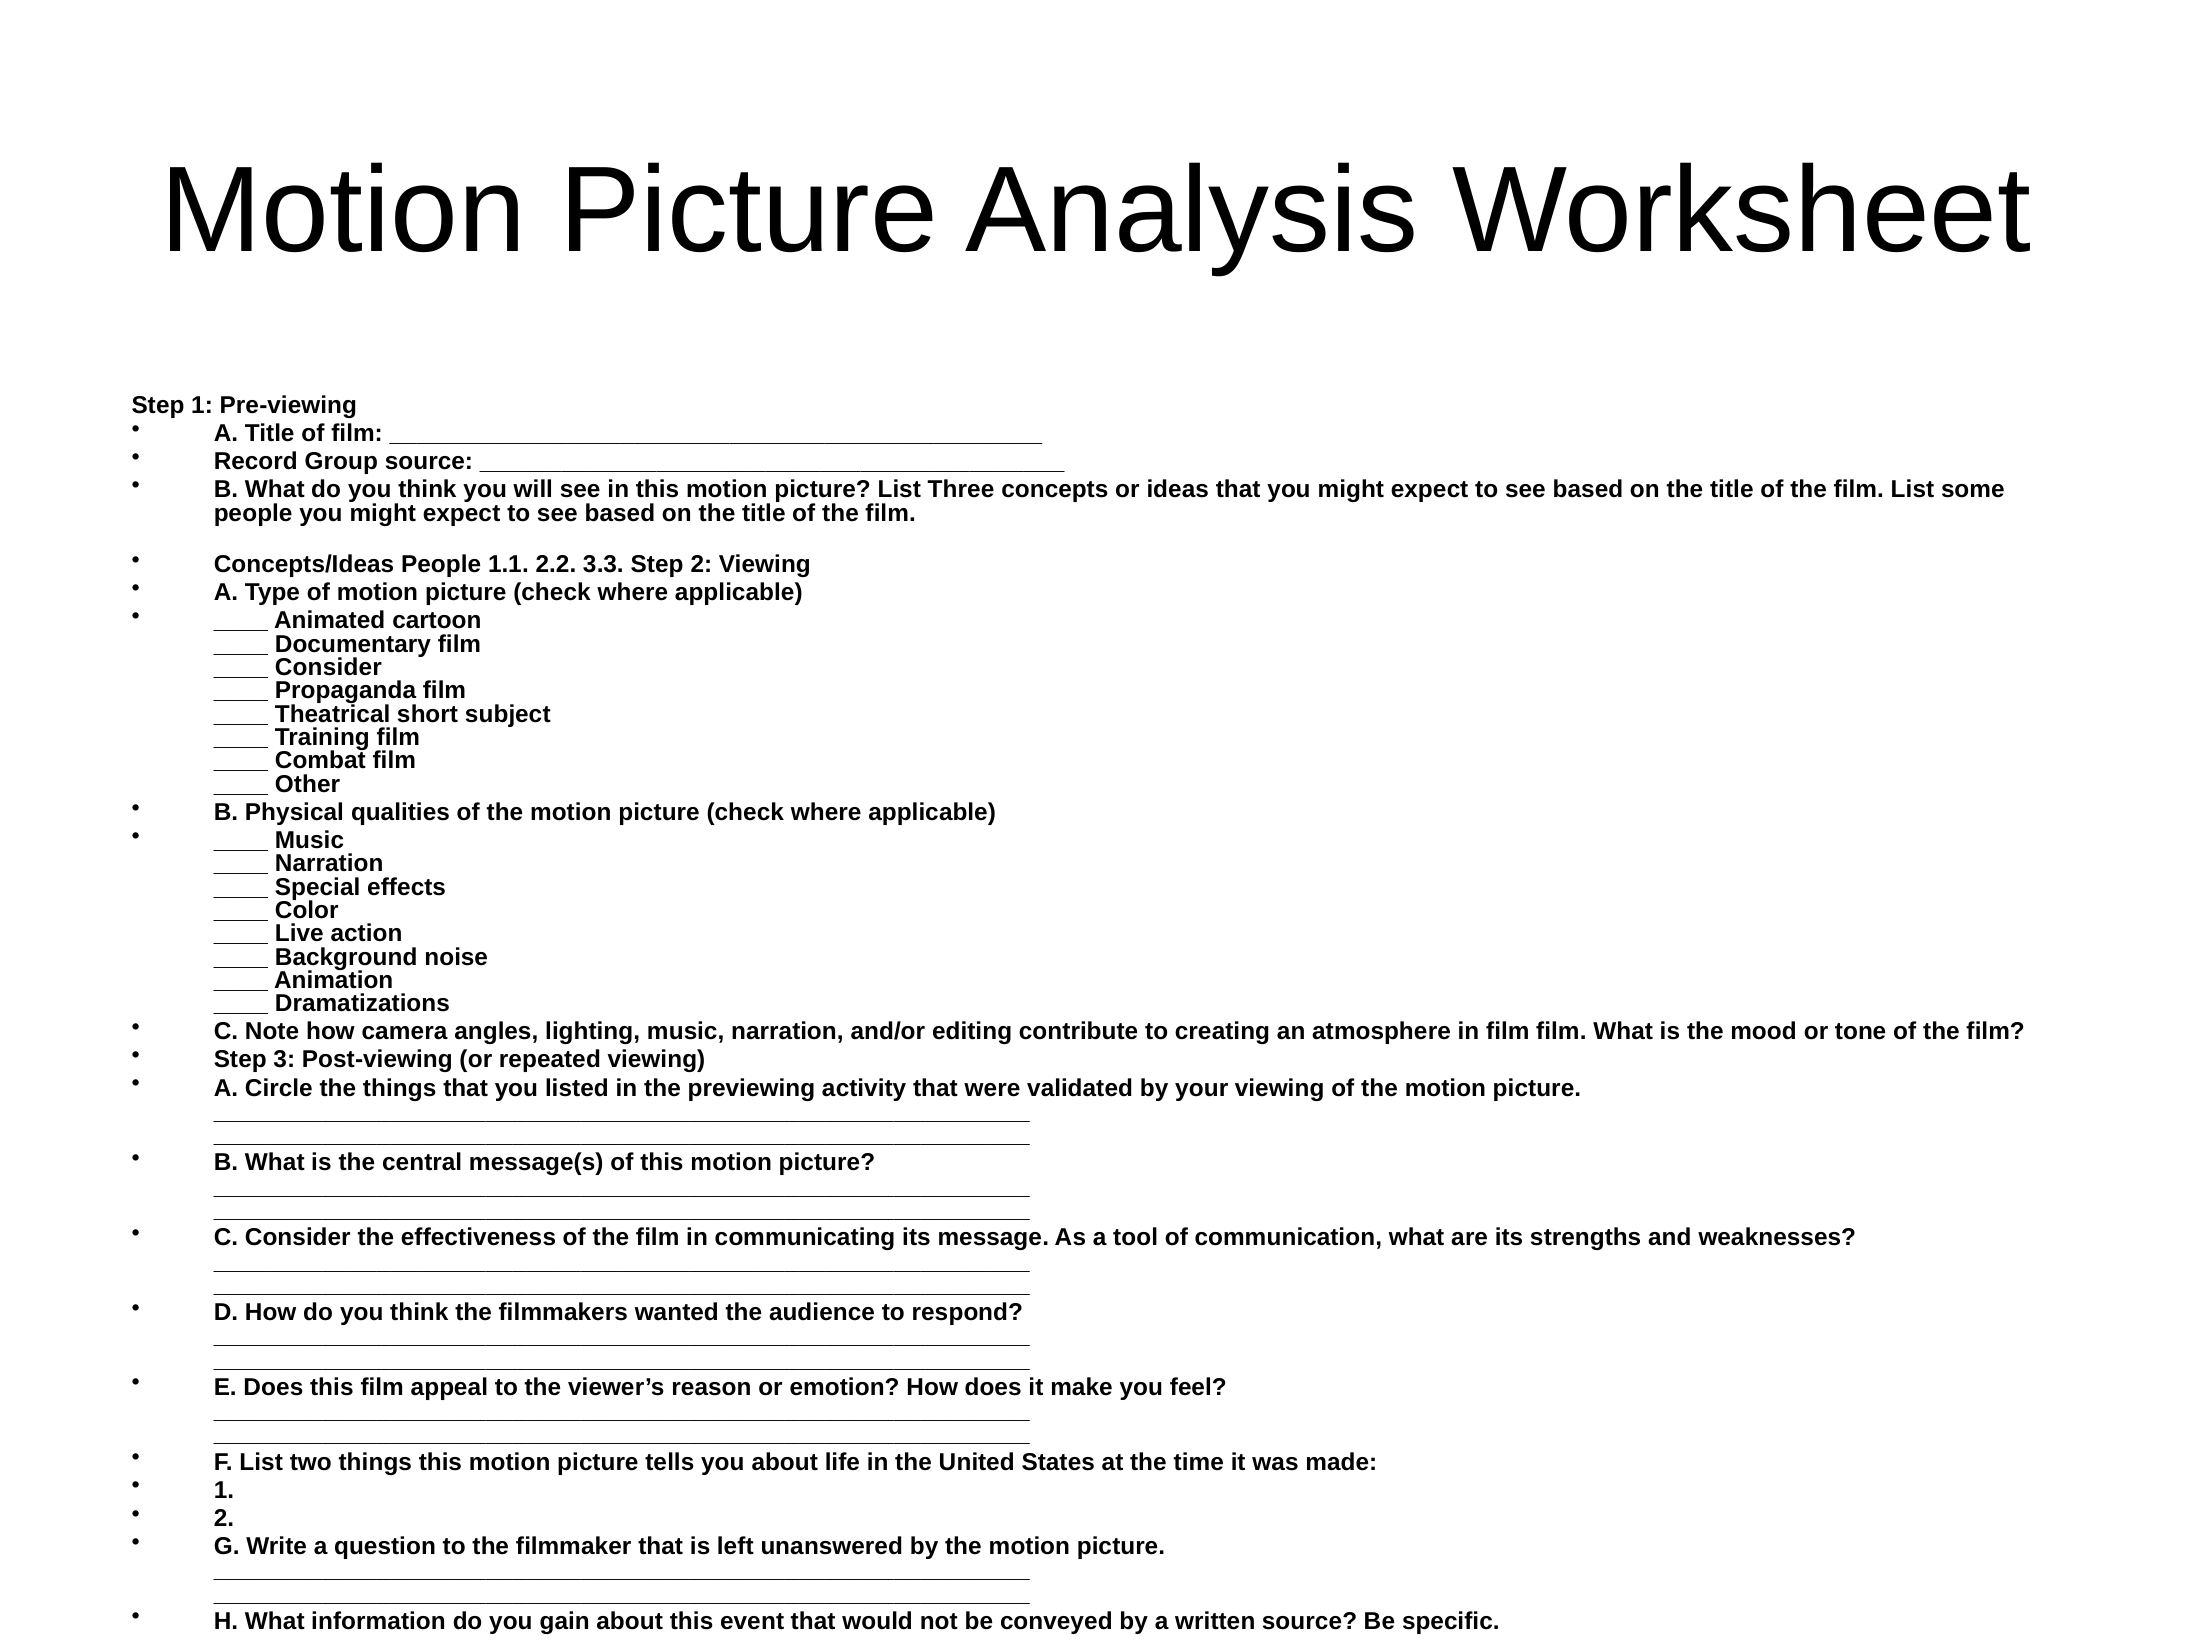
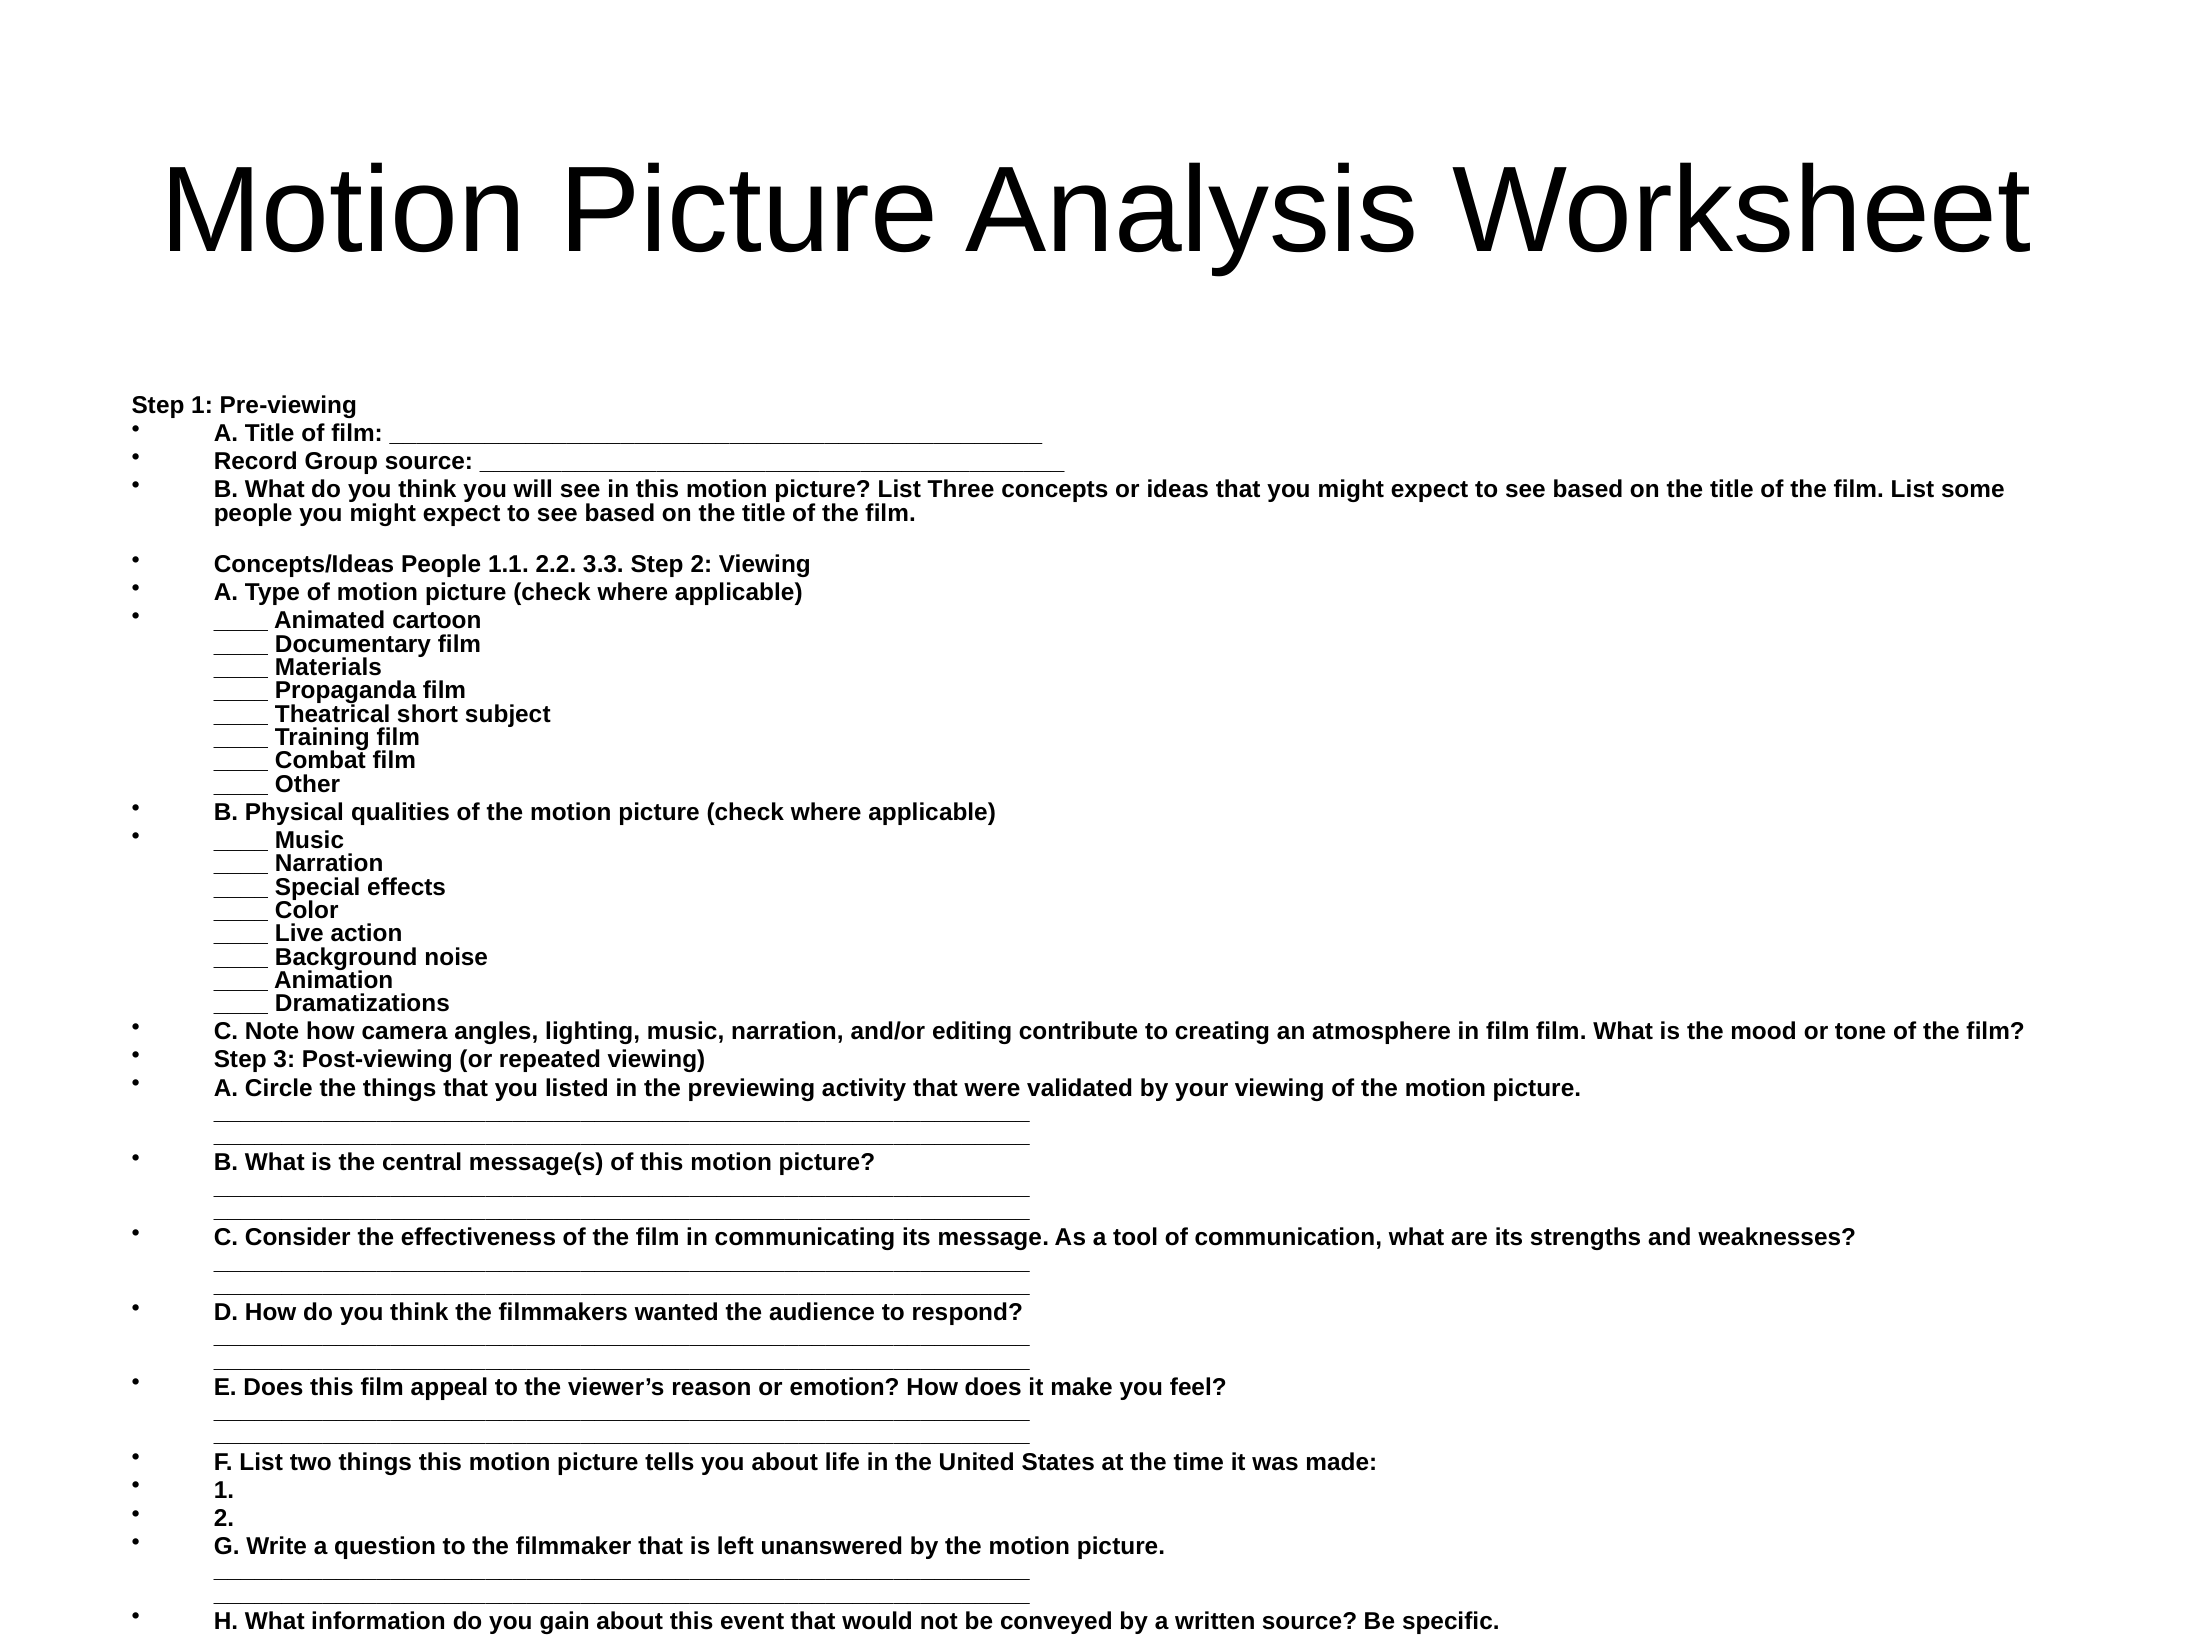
Consider: Consider -> Materials (328, 667)
